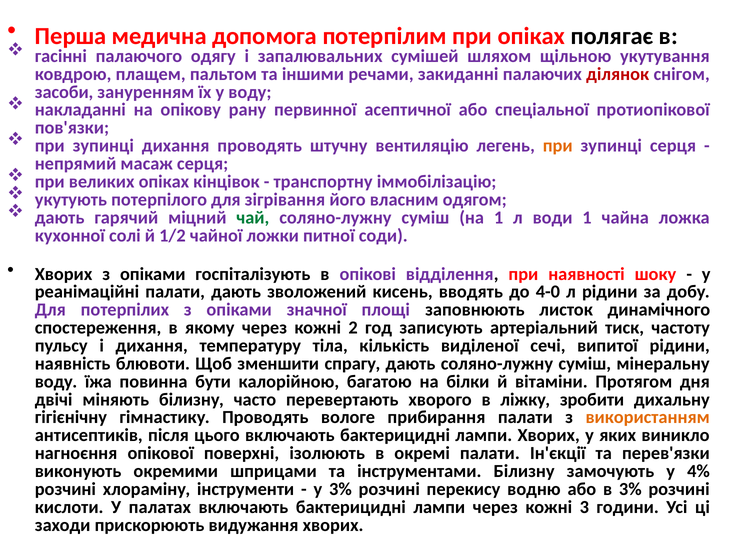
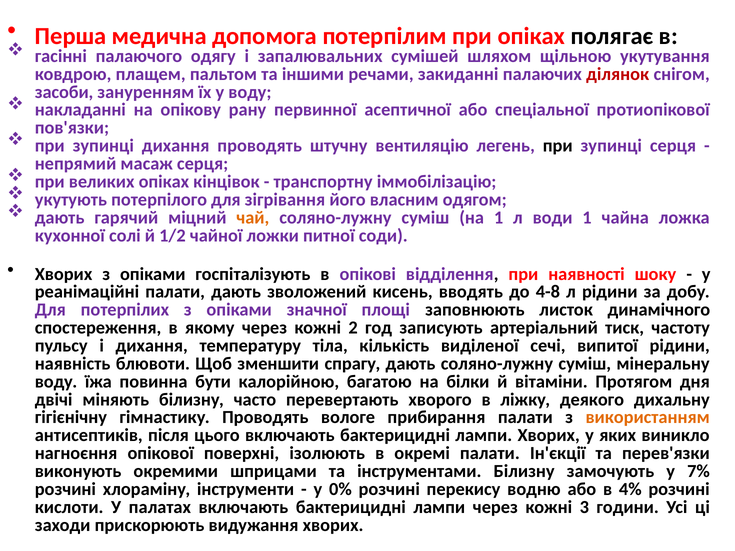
при colour: orange -> black (558, 146)
чай colour: green -> orange (253, 218)
4-0: 4-0 -> 4-8 (548, 292)
зробити: зробити -> деякого (592, 400)
4%: 4% -> 7% (699, 471)
у 3%: 3% -> 0% (340, 489)
в 3%: 3% -> 4% (630, 489)
